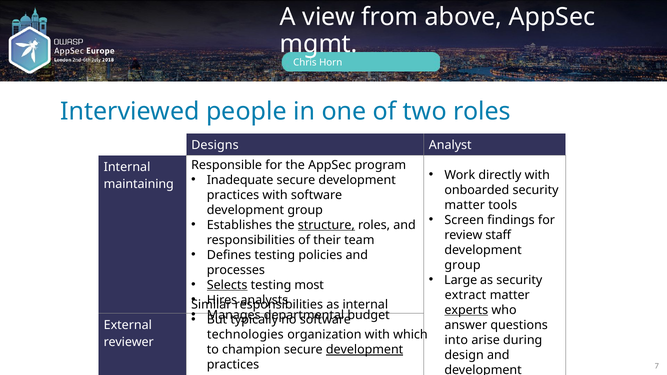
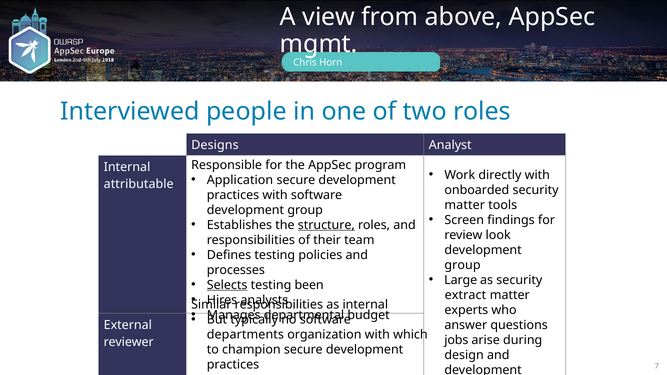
Inadequate: Inadequate -> Application (240, 180)
maintaining: maintaining -> attributable (139, 184)
staff: staff -> look (498, 235)
most: most -> been (309, 285)
experts underline: present -> none (466, 310)
technologies: technologies -> departments (245, 335)
into: into -> jobs (456, 340)
development underline: present -> none (365, 350)
